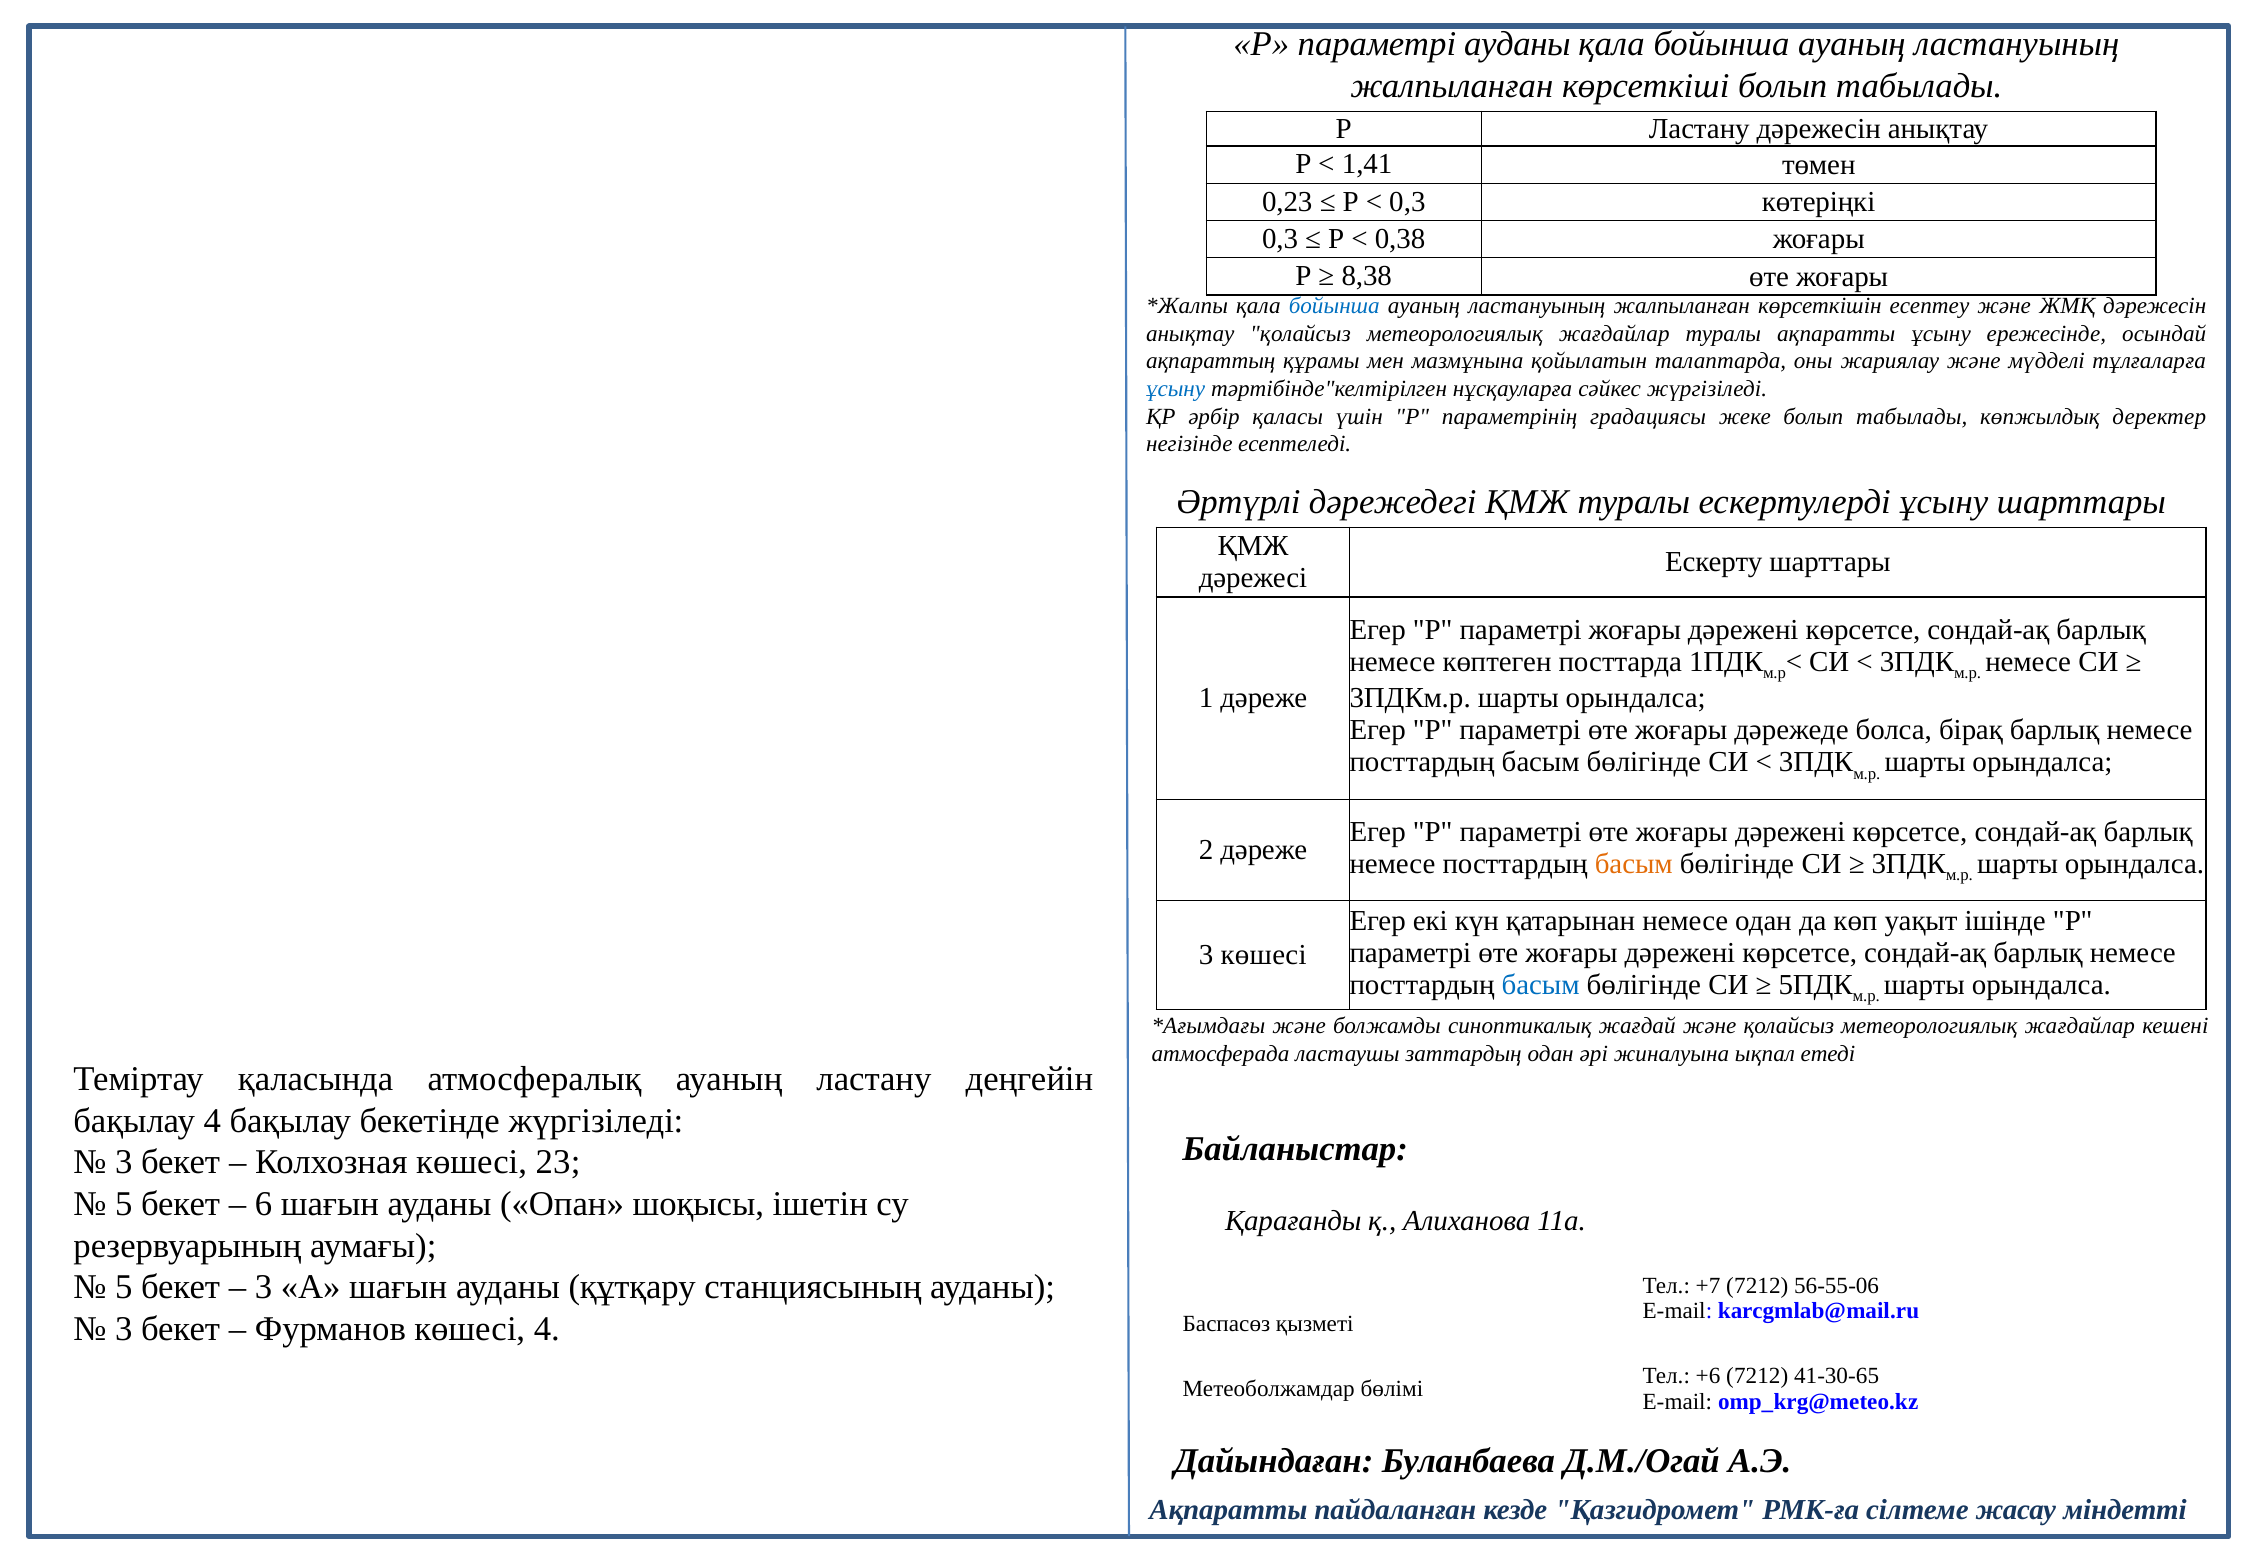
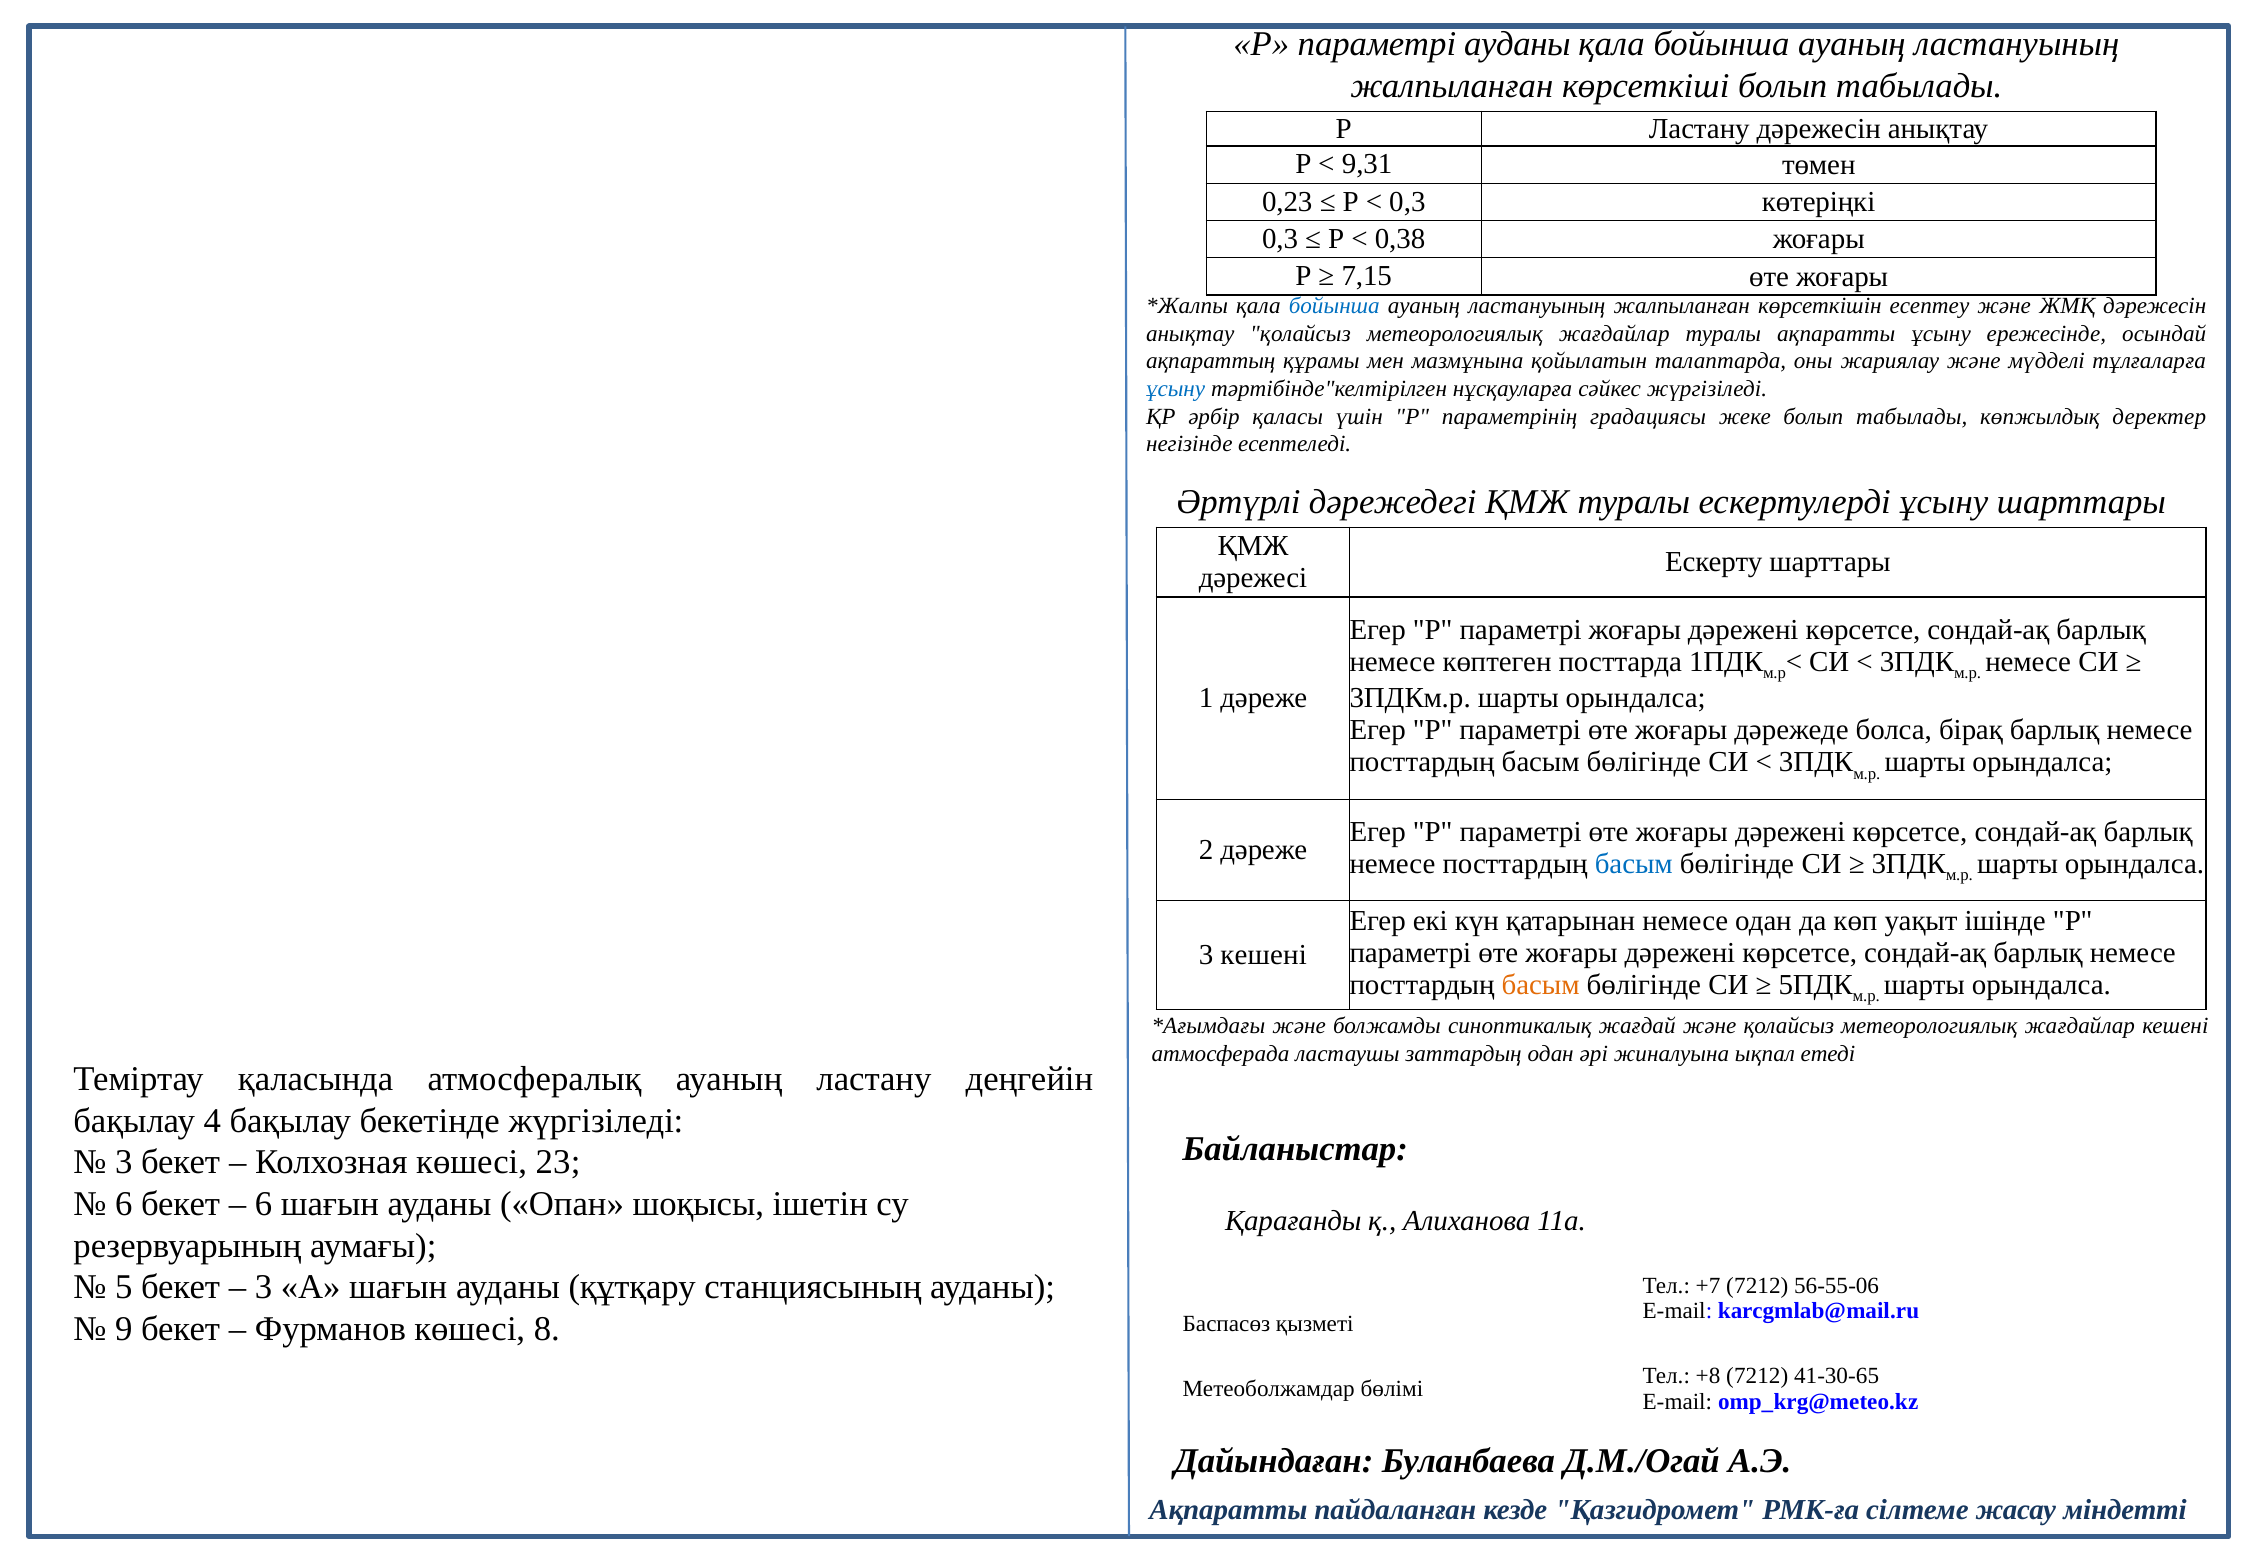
1,41: 1,41 -> 9,31 (1367, 164)
8,38: 8,38 -> 7,15 (1367, 276)
басым colour: orange -> blue (1634, 864)
3 көшесі: көшесі -> кешені (1264, 955)
басым colour: blue -> orange (1541, 985)
5: 5 -> 6 (124, 1204)
3: 3 -> 9 (124, 1329)
көшесі 4: 4 -> 8 (547, 1329)
+6: +6 -> +8 (1708, 1376)
